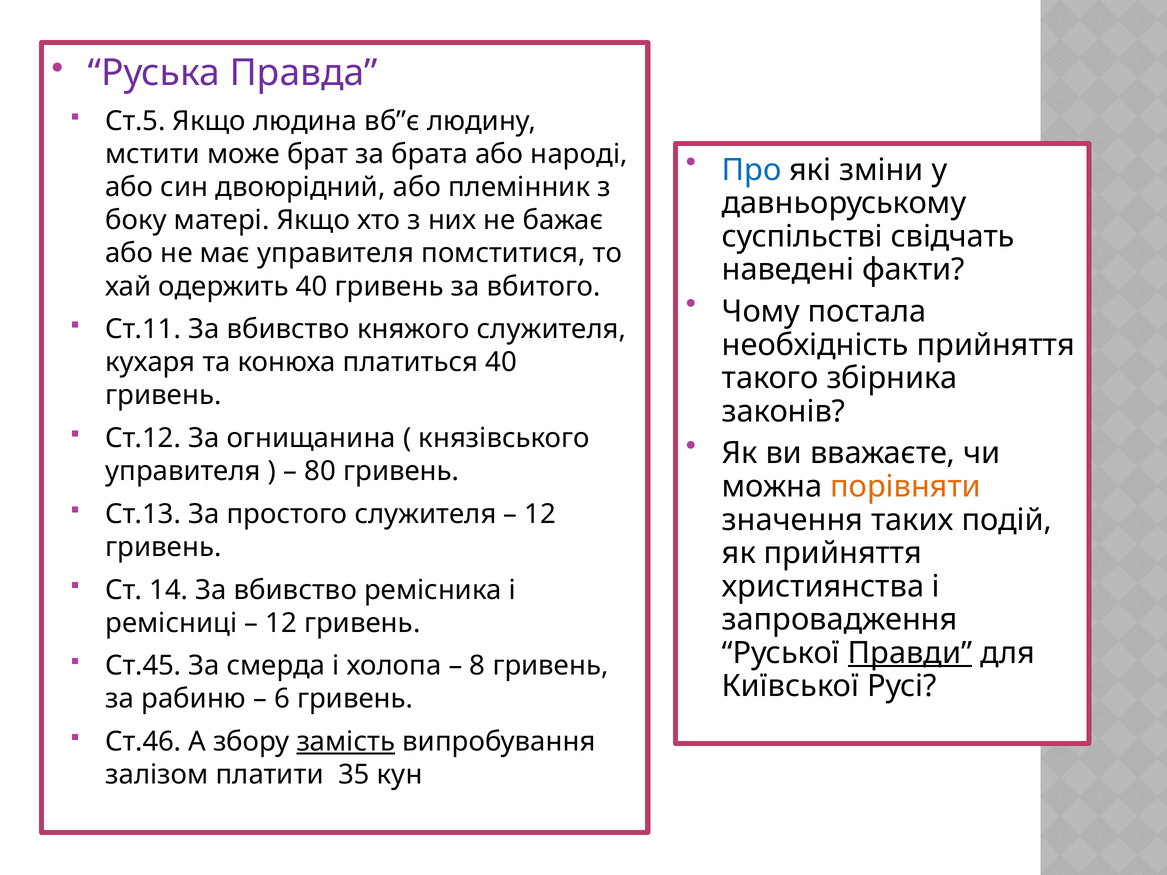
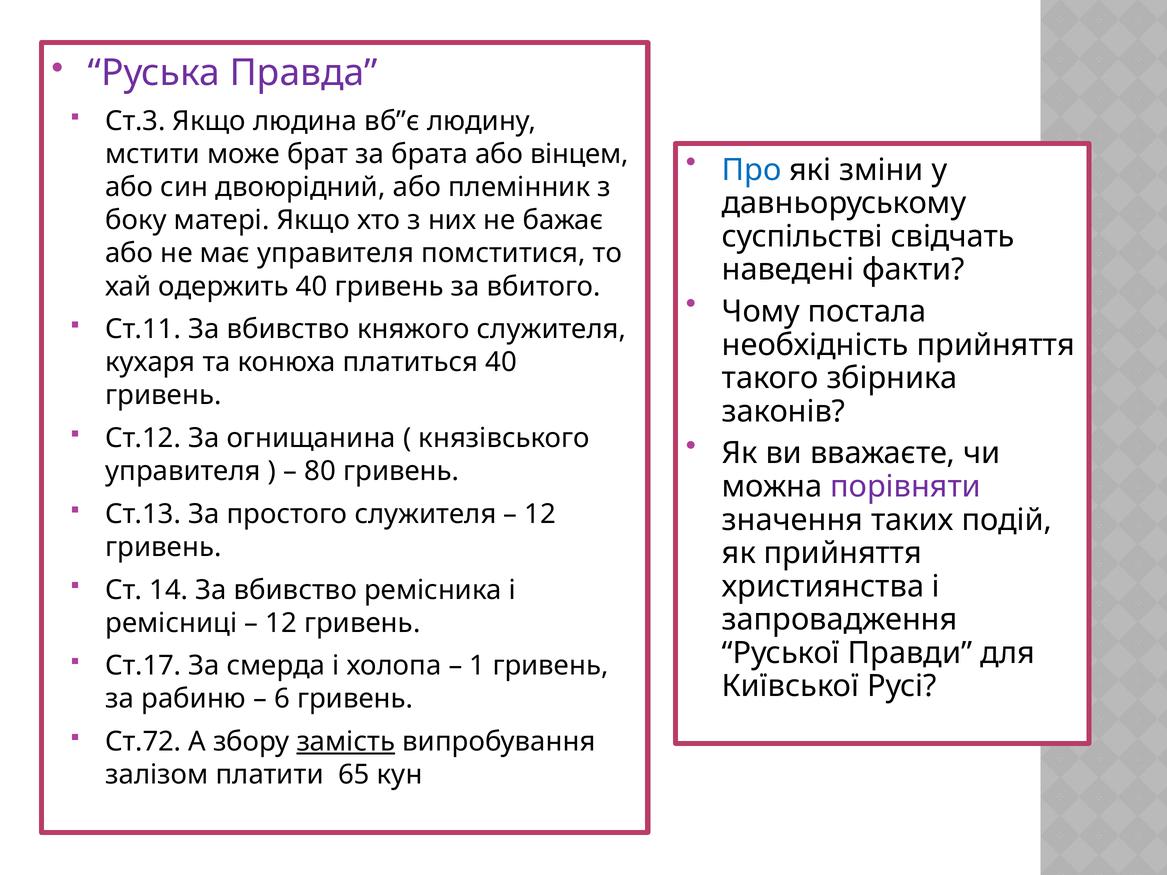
Ст.5: Ст.5 -> Ст.3 (135, 121)
народі: народі -> вінцем (579, 154)
порівняти colour: orange -> purple (906, 487)
Правди underline: present -> none (910, 653)
Ст.45: Ст.45 -> Ст.17 (143, 666)
8: 8 -> 1 (477, 666)
Ст.46: Ст.46 -> Ст.72 (143, 742)
35: 35 -> 65 (354, 775)
